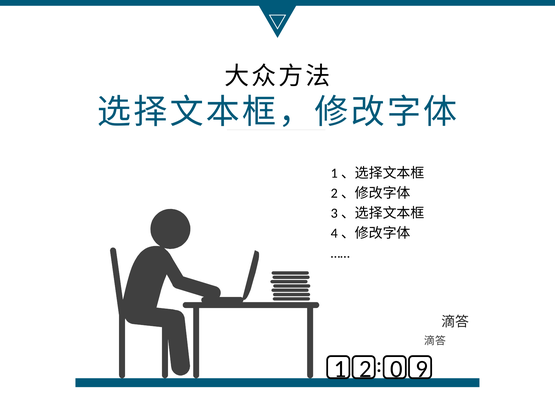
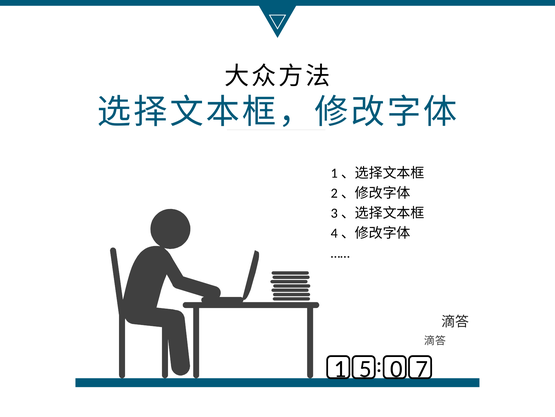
2: 2 -> 5 (365, 368)
9: 9 -> 7 (422, 368)
